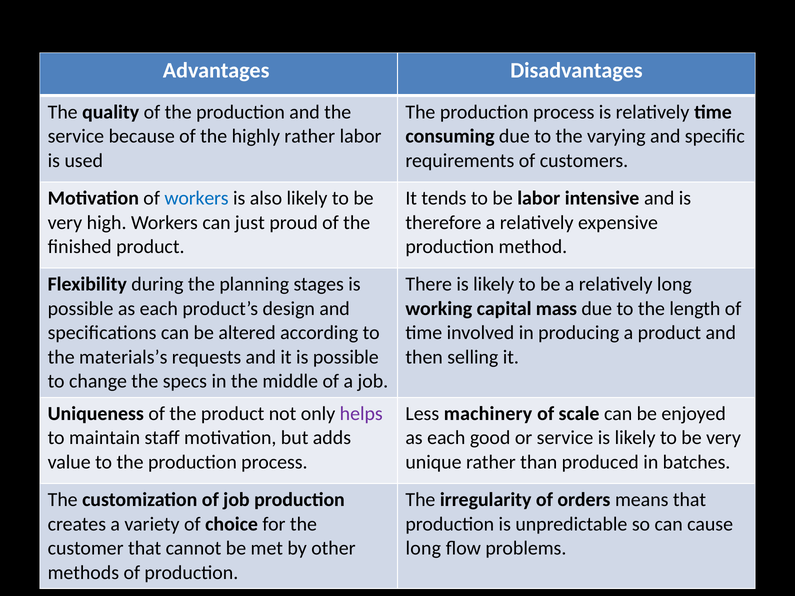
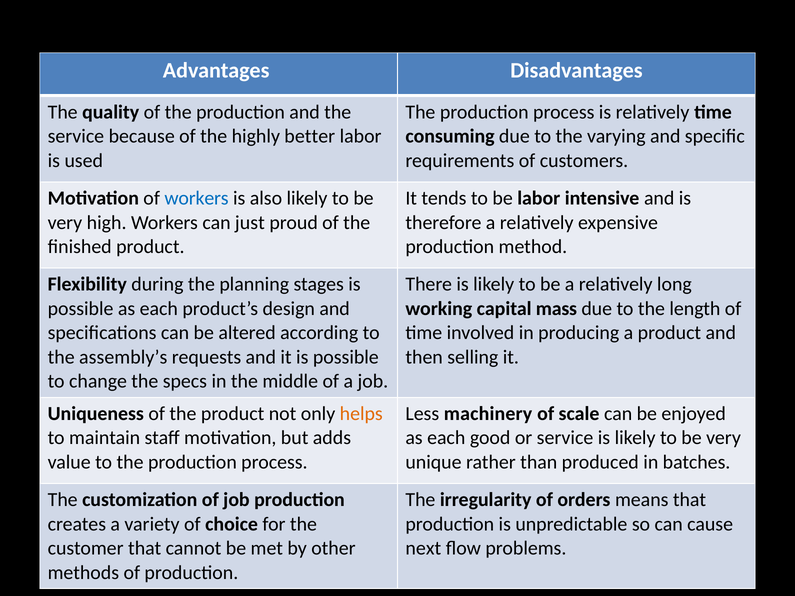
highly rather: rather -> better (310, 136)
materials’s: materials’s -> assembly’s (123, 357)
helps colour: purple -> orange (361, 414)
long: long -> next (423, 549)
